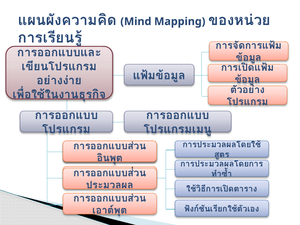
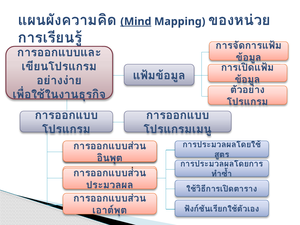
Mind underline: none -> present (136, 21)
